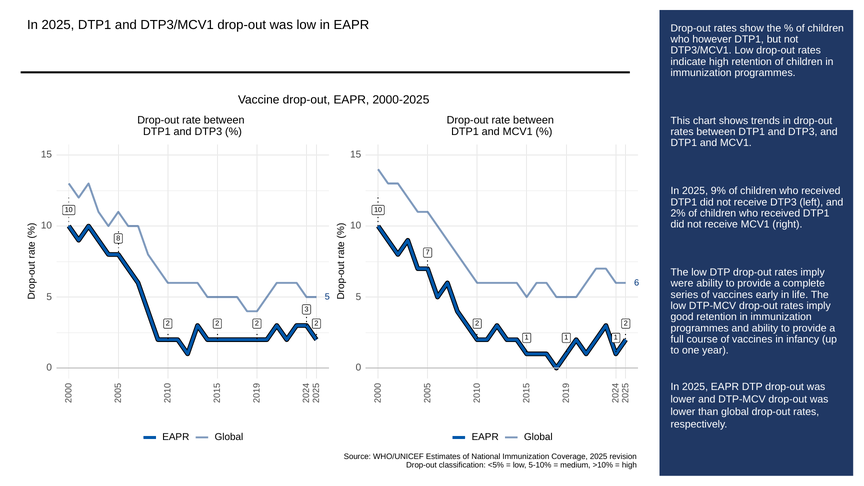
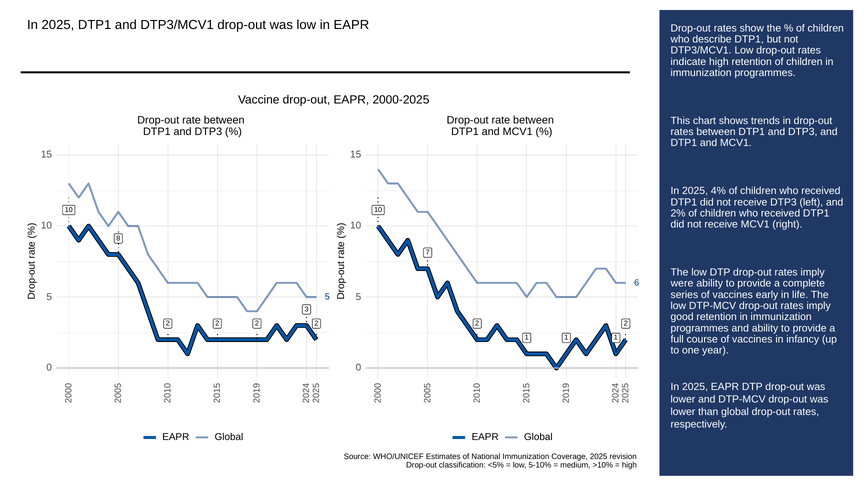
however: however -> describe (712, 39)
9%: 9% -> 4% (718, 191)
